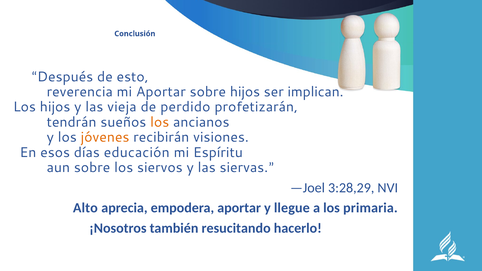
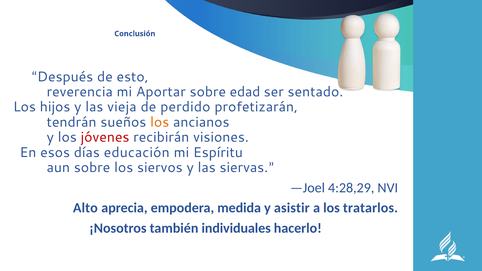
sobre hijos: hijos -> edad (245, 92)
implican: implican -> sentado (315, 92)
jóvenes colour: orange -> red (105, 137)
3:28,29: 3:28,29 -> 4:28,29 (351, 188)
empodera aportar: aportar -> medida (239, 208)
llegue: llegue -> asistir (292, 208)
primaria: primaria -> tratarlos (370, 208)
resucitando: resucitando -> individuales (236, 228)
